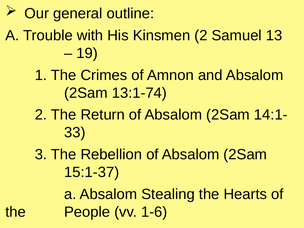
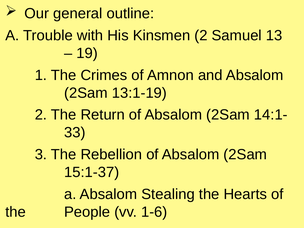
13:1-74: 13:1-74 -> 13:1-19 (139, 93)
